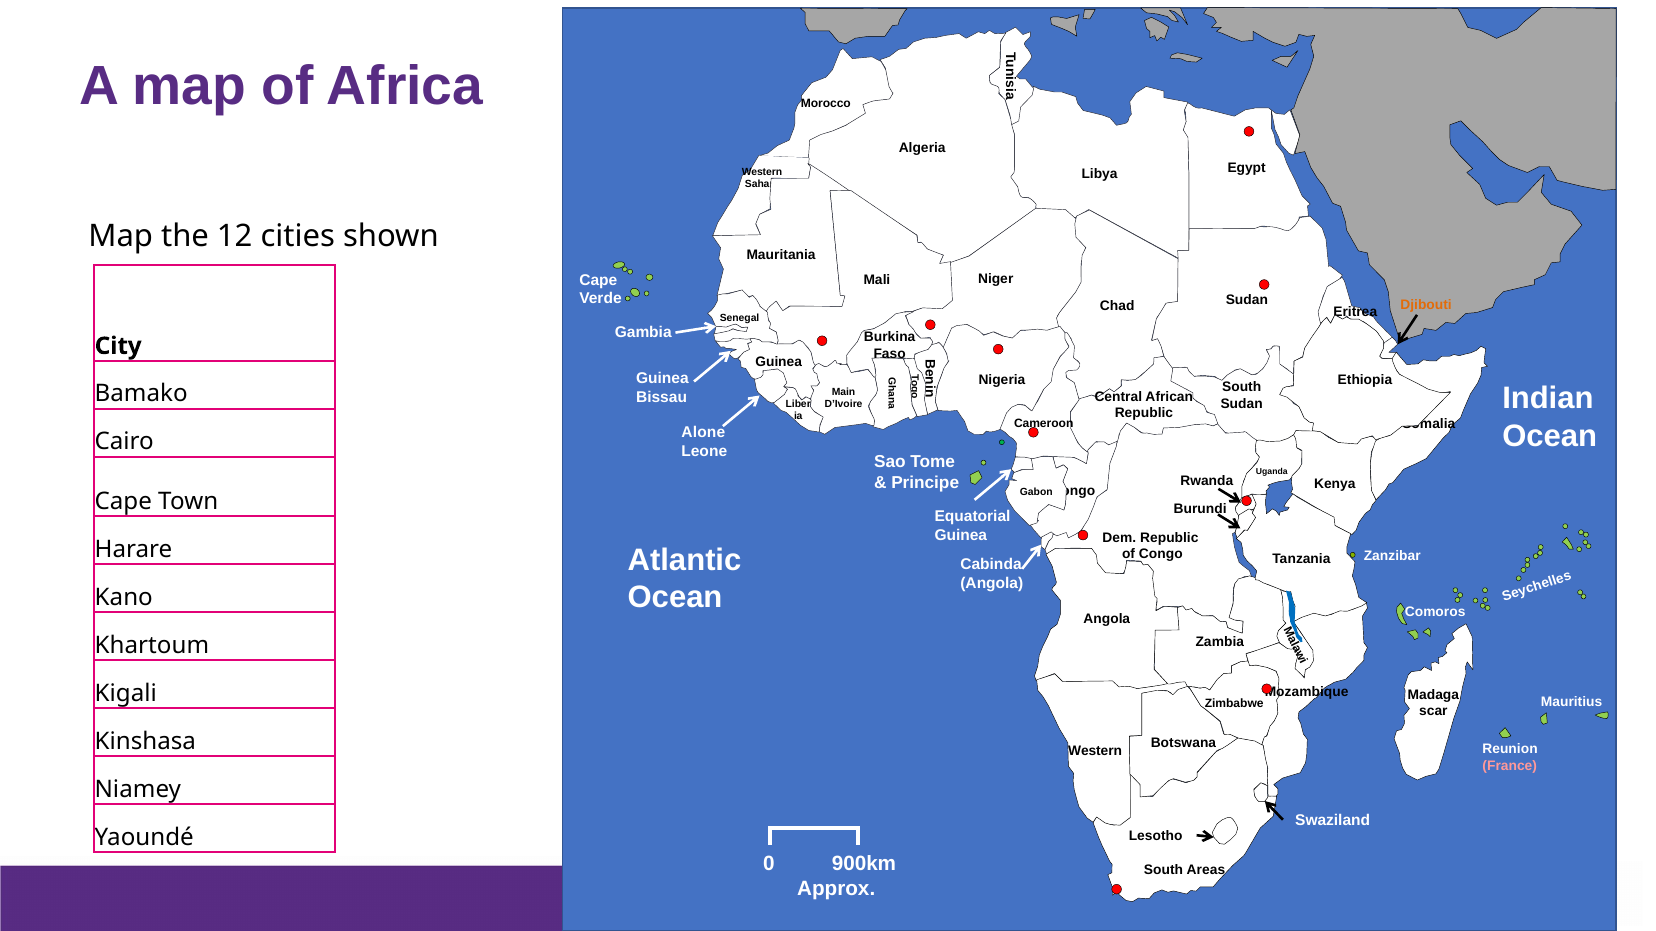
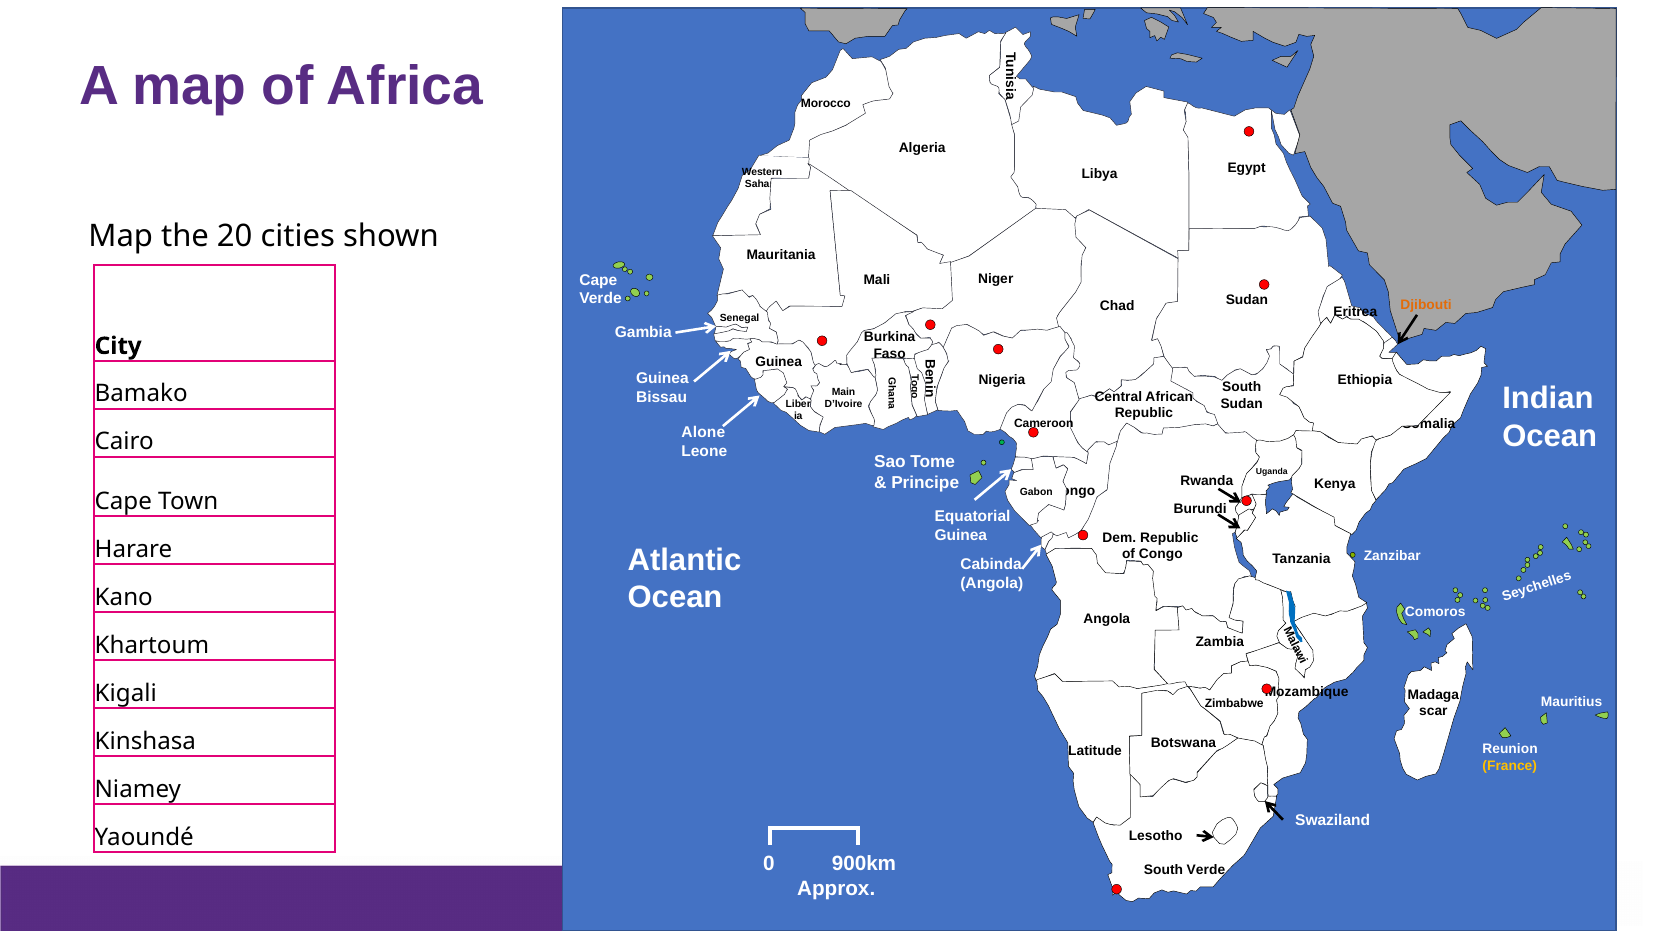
12: 12 -> 20 (235, 237)
Western: Western -> Latitude (1095, 751)
France colour: pink -> yellow (1510, 766)
South Areas: Areas -> Verde (1206, 871)
